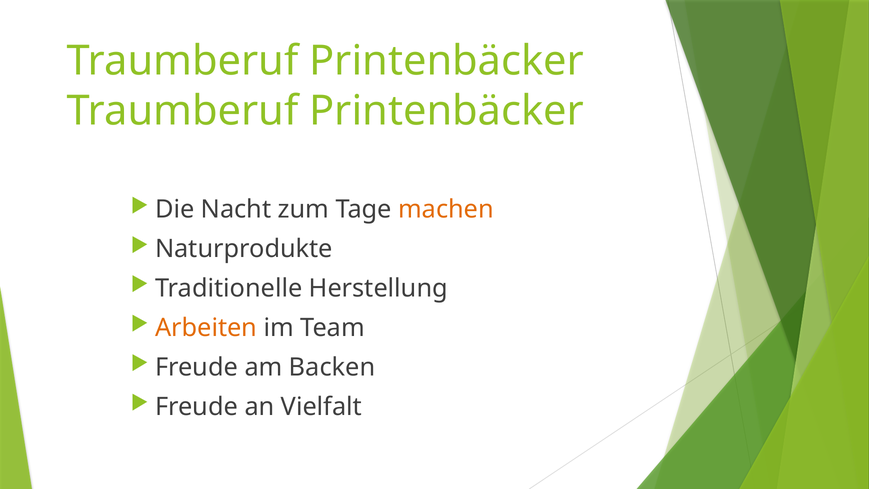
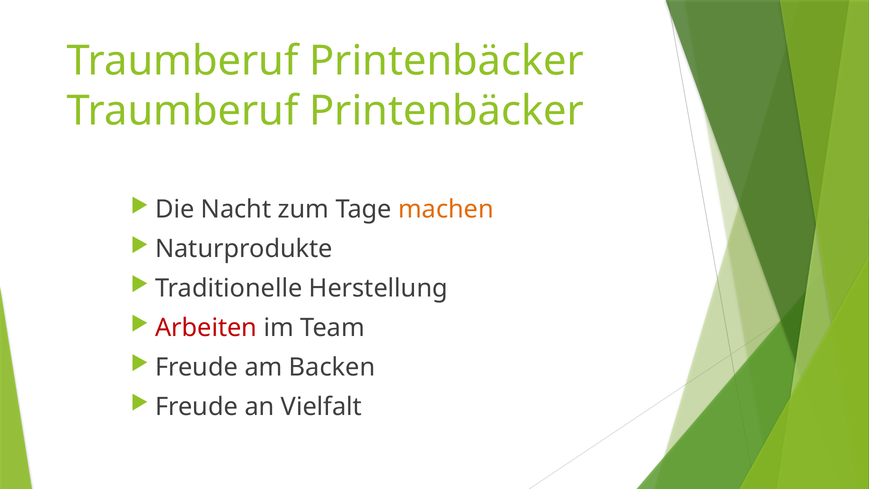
Arbeiten colour: orange -> red (206, 328)
